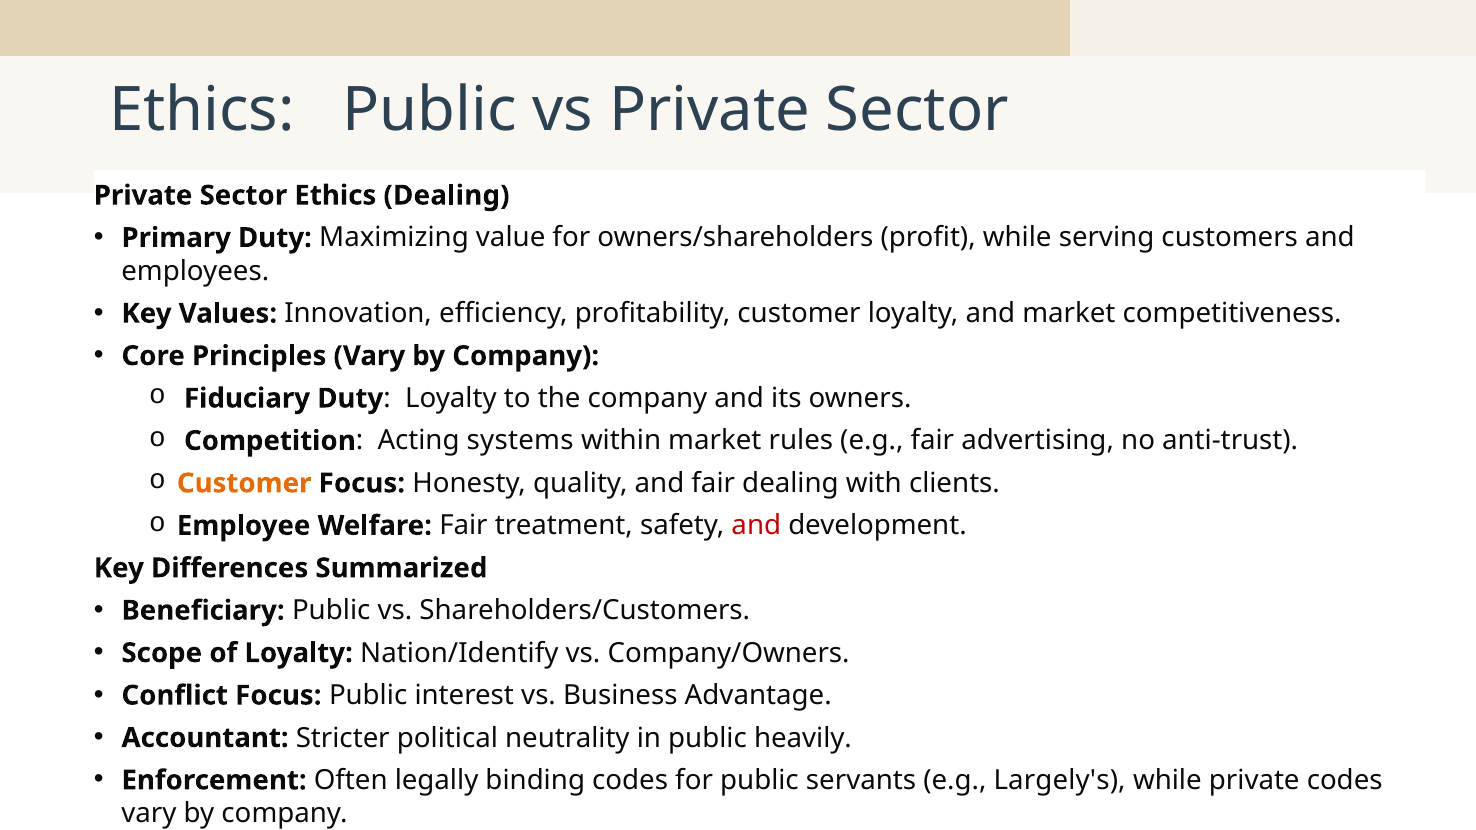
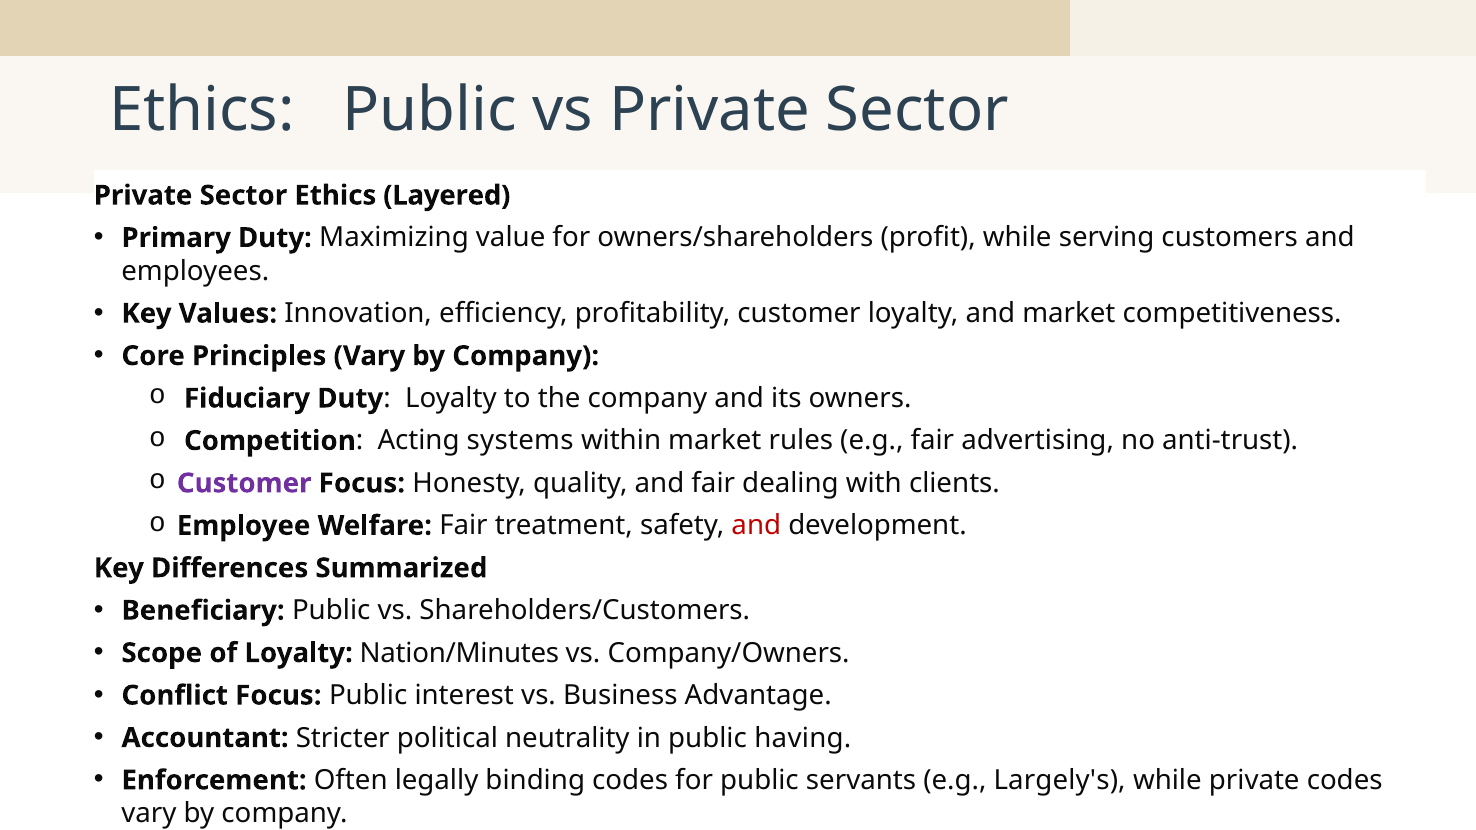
Ethics Dealing: Dealing -> Layered (447, 195)
Customer colour: orange -> purple (244, 483)
Nation/Identify: Nation/Identify -> Nation/Minutes (459, 653)
heavily: heavily -> having (803, 738)
